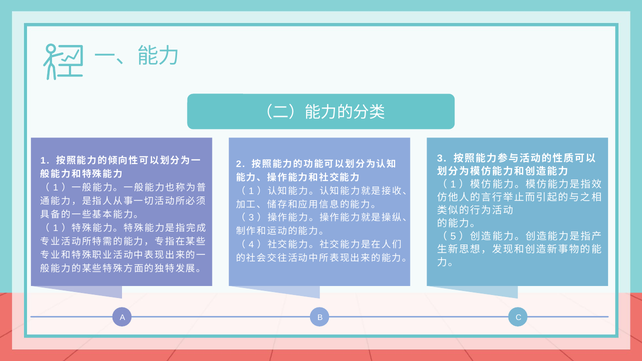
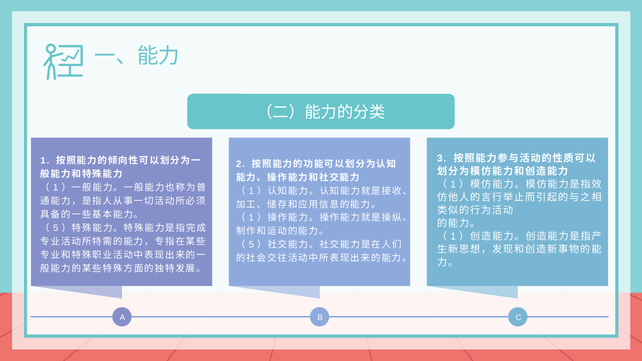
3: 3 -> 1 (251, 218)
1: 1 -> 5 (56, 228)
5: 5 -> 1 (453, 237)
4: 4 -> 5 (251, 245)
